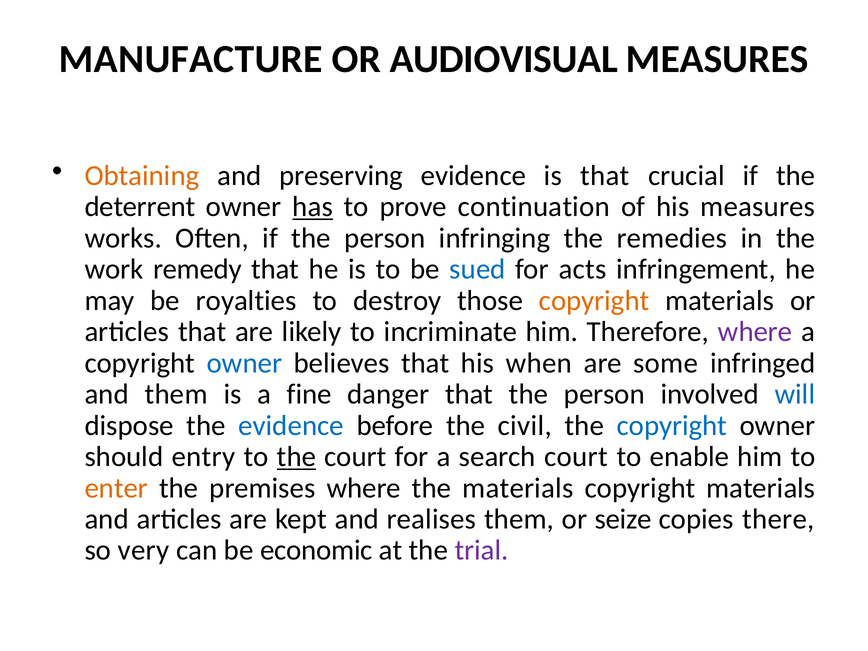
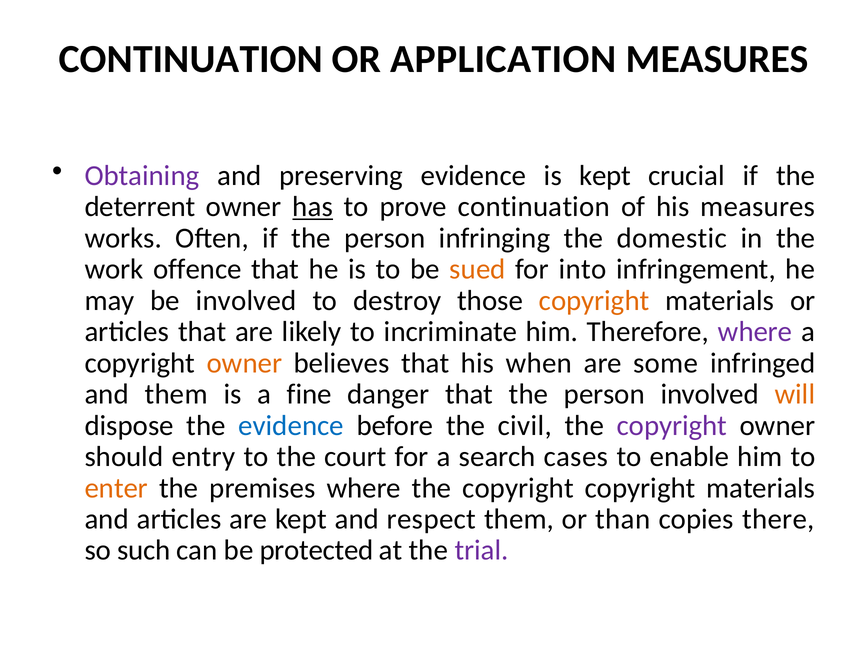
MANUFACTURE: MANUFACTURE -> CONTINUATION (191, 59)
AUDIOVISUAL: AUDIOVISUAL -> APPLICATION (503, 59)
Obtaining colour: orange -> purple (142, 176)
is that: that -> kept (605, 176)
remedies: remedies -> domestic (672, 238)
remedy: remedy -> offence (197, 269)
sued colour: blue -> orange (478, 269)
acts: acts -> into (583, 269)
be royalties: royalties -> involved (246, 301)
owner colour: blue -> orange (244, 363)
will colour: blue -> orange (795, 394)
copyright colour: blue -> purple (672, 426)
the underline: present -> none (296, 457)
search court: court -> cases (576, 457)
where the materials: materials -> copyright (518, 488)
realises: realises -> respect (431, 519)
seize: seize -> than (623, 519)
very: very -> such (144, 550)
economic: economic -> protected (316, 550)
